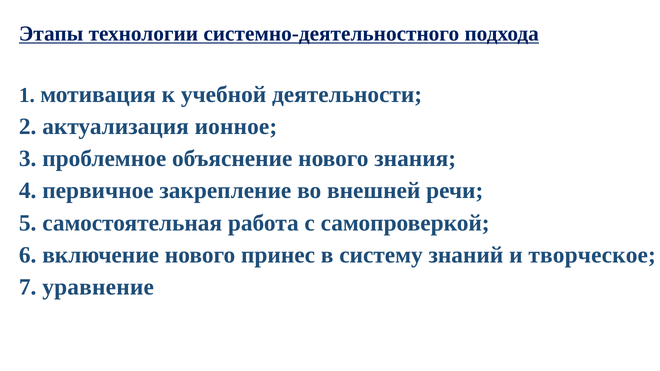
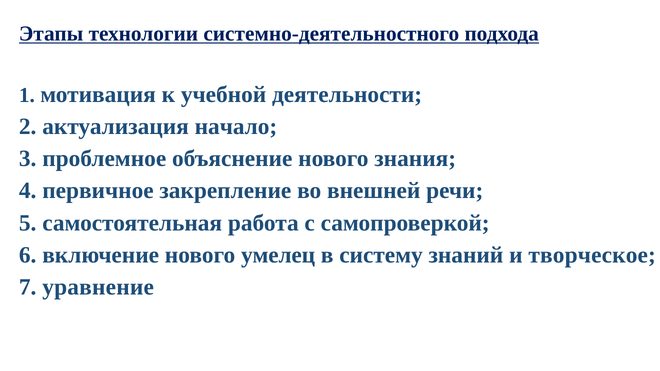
ионное: ионное -> начало (236, 127)
принес: принес -> умелец (278, 255)
